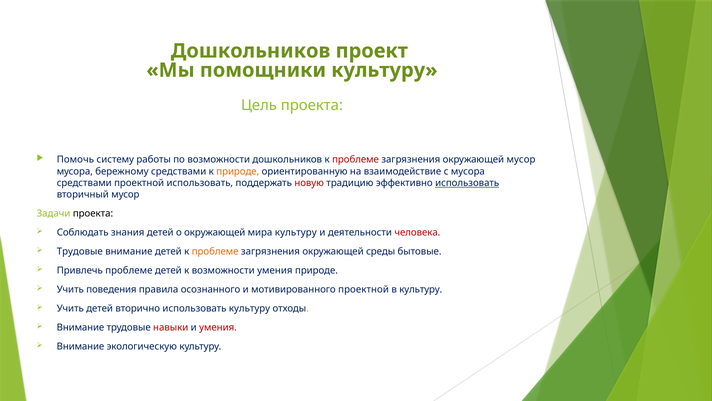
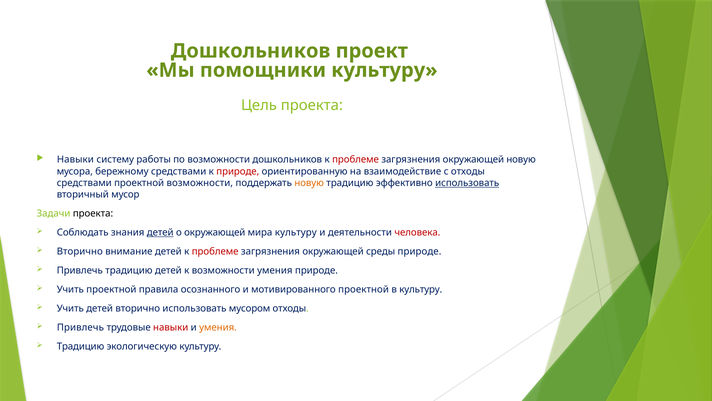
Помочь: Помочь -> Навыки (75, 160)
окружающей мусор: мусор -> новую (521, 160)
природе colour: orange -> red (238, 171)
с мусора: мусора -> отходы (468, 171)
проектной использовать: использовать -> возможности (200, 183)
новую colour: red -> orange (309, 183)
детей underline: none -> present (160, 232)
Трудовые: Трудовые -> Вторично (80, 251)
проблеме colour: orange -> red (215, 251)
среды бытовые: бытовые -> природе (419, 251)
Привлечь проблеме: проблеме -> традицию (129, 270)
Учить поведения: поведения -> проектной (111, 289)
использовать культуру: культуру -> мусором (250, 308)
Внимание: Внимание -> Привлечь (80, 327)
умения colour: red -> orange (218, 327)
Внимание: Внимание -> Традицию (80, 346)
